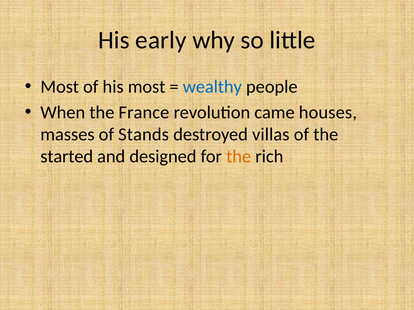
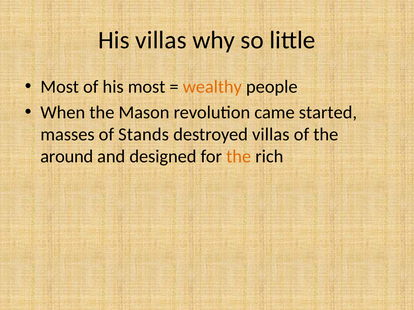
His early: early -> villas (161, 40)
wealthy colour: blue -> orange (212, 87)
France: France -> Mason (144, 113)
houses: houses -> started (328, 113)
started: started -> around (67, 157)
